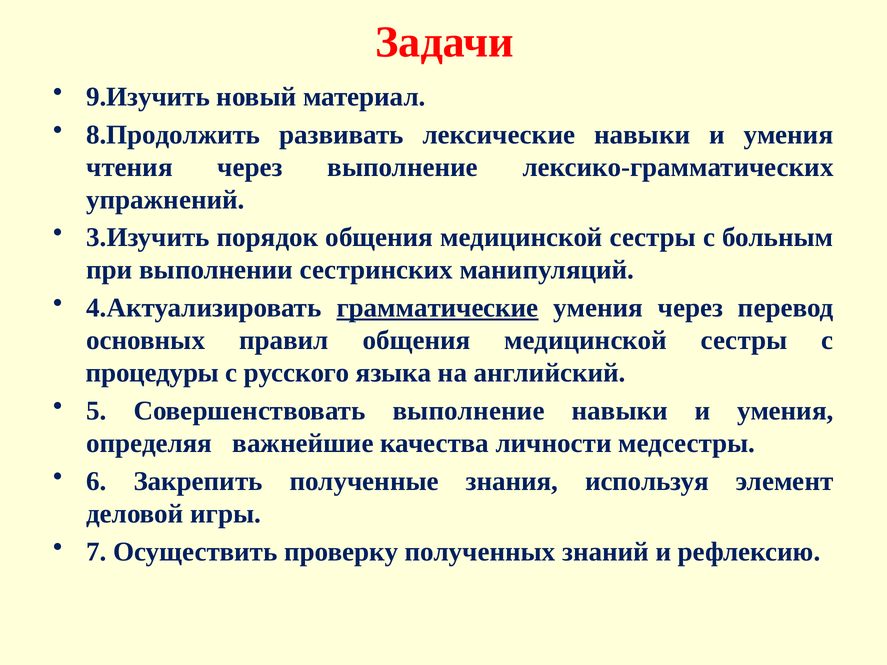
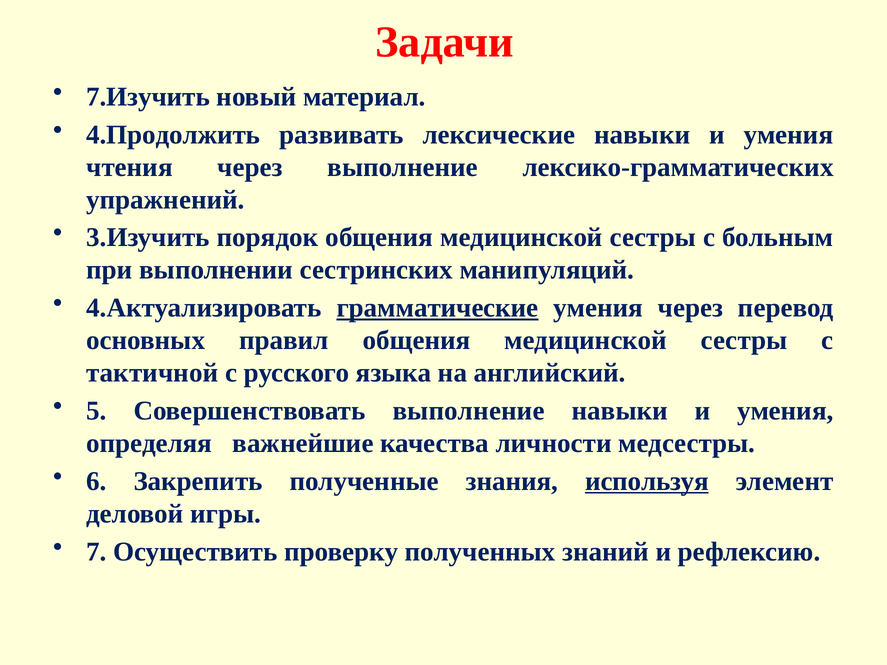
9.Изучить: 9.Изучить -> 7.Изучить (148, 97)
8.Продолжить: 8.Продолжить -> 4.Продолжить (173, 135)
процедуры: процедуры -> тактичной (152, 373)
используя underline: none -> present (647, 481)
